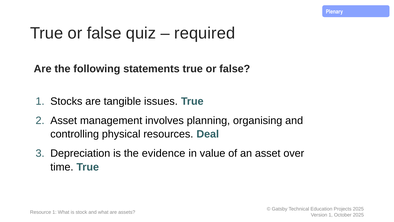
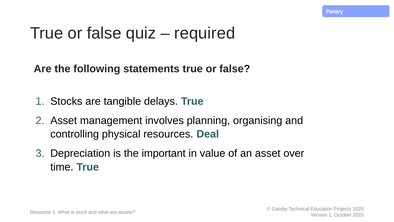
issues: issues -> delays (161, 101)
evidence: evidence -> important (164, 153)
